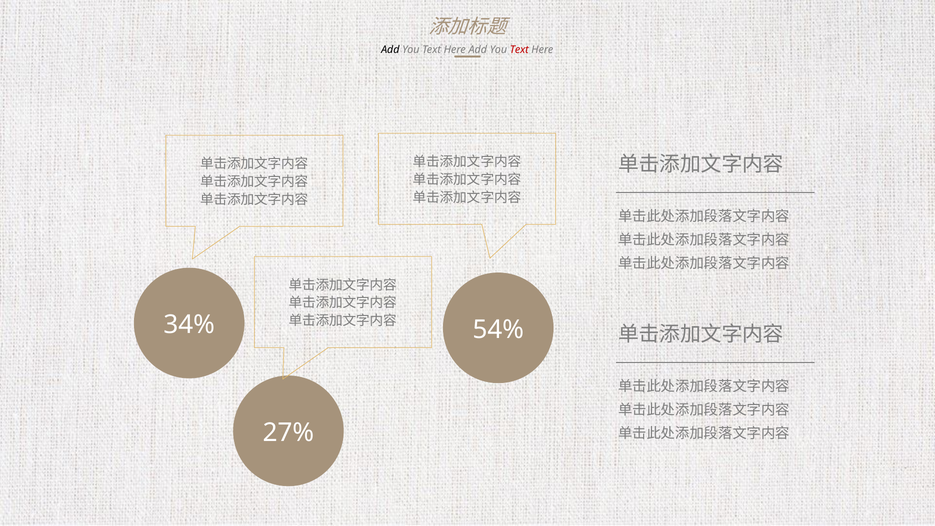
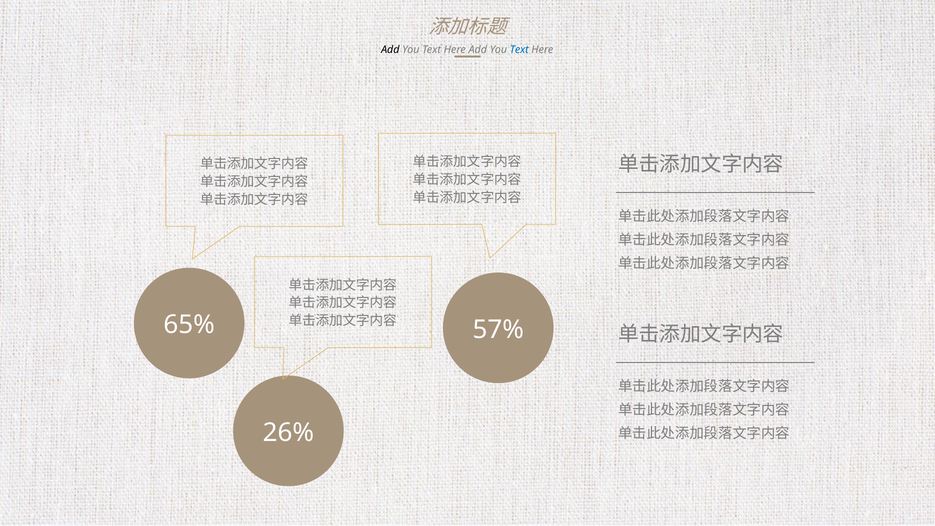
Text colour: red -> blue (519, 50)
54%: 54% -> 57% (498, 330)
34%: 34% -> 65% (189, 325)
27%: 27% -> 26% (288, 433)
